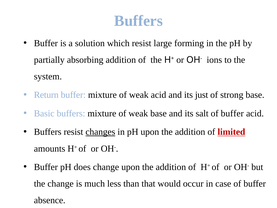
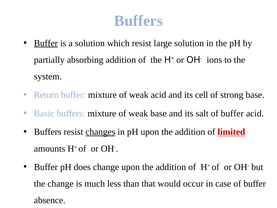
Buffer underline: none -> present (46, 43)
large forming: forming -> solution (189, 43)
just: just -> cell (202, 95)
